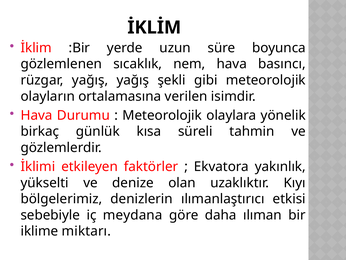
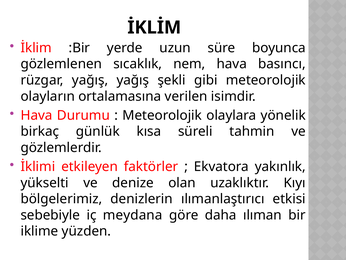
miktarı: miktarı -> yüzden (86, 231)
